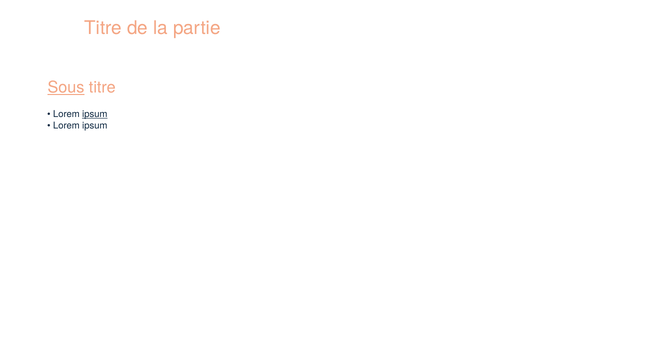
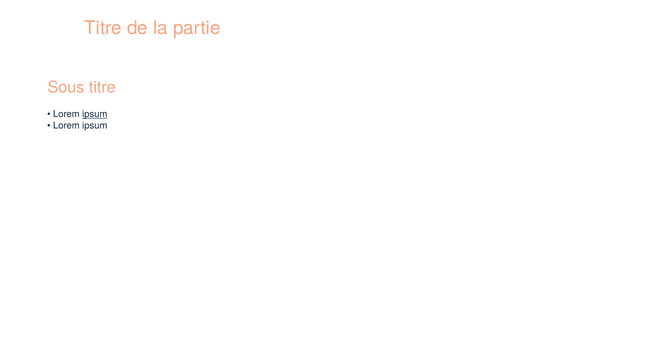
Sous underline: present -> none (66, 88)
